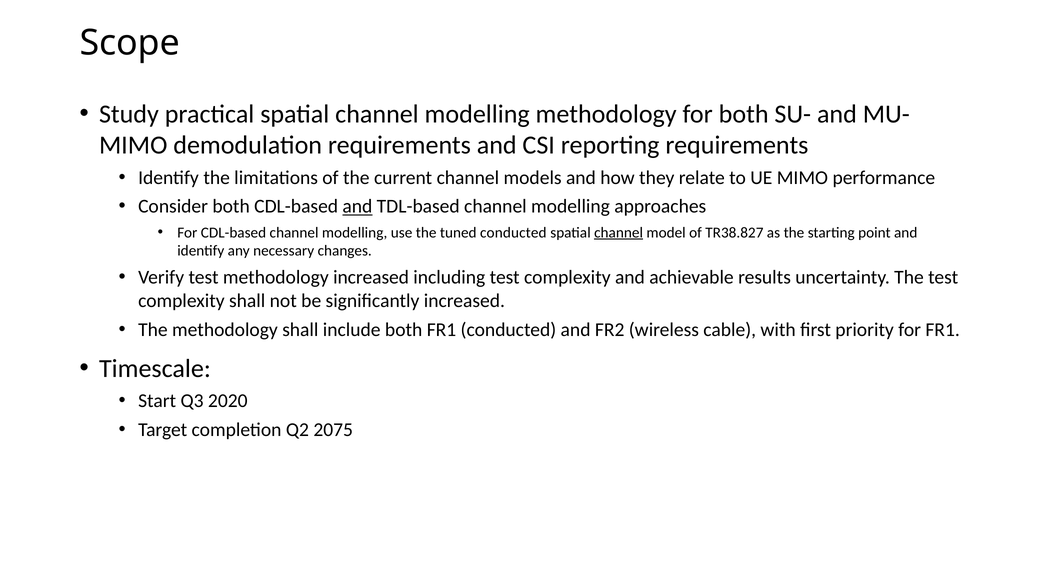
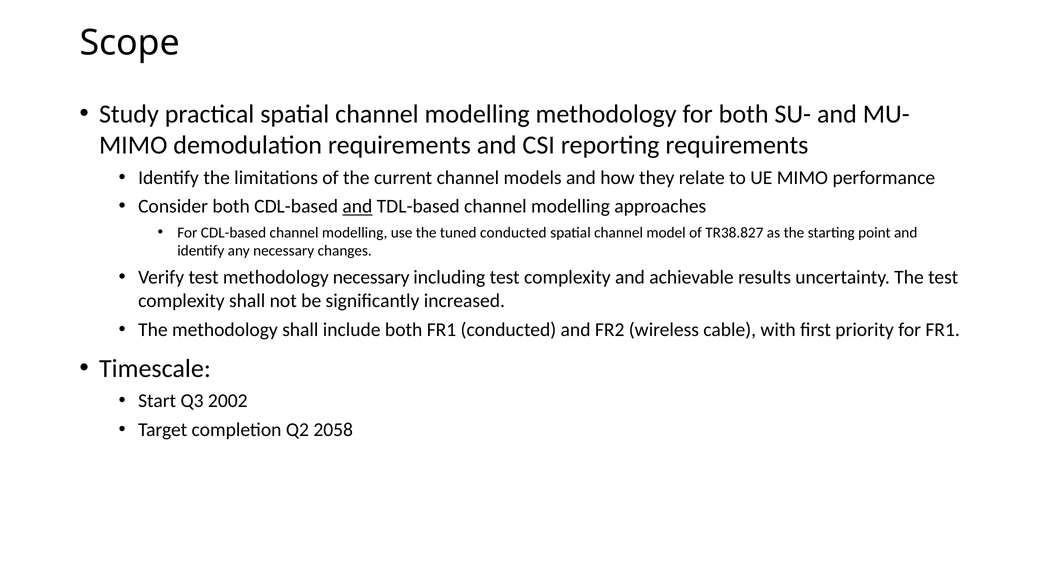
channel underline: present -> none (619, 232)
methodology increased: increased -> necessary (371, 277)
2020: 2020 -> 2002 (228, 401)
2075: 2075 -> 2058 (333, 430)
